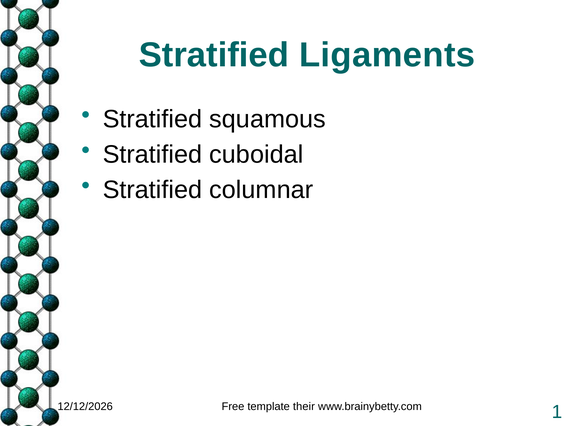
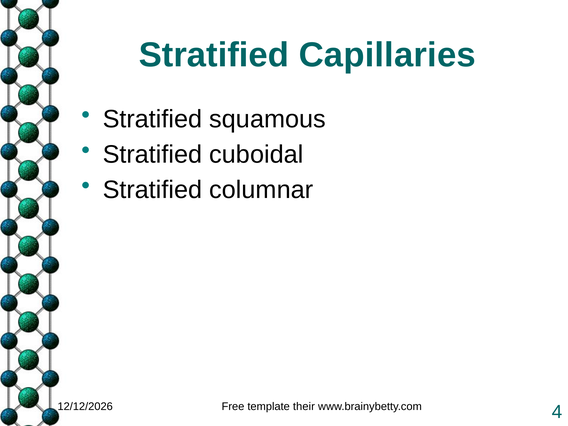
Ligaments: Ligaments -> Capillaries (387, 55)
1: 1 -> 4 (557, 412)
